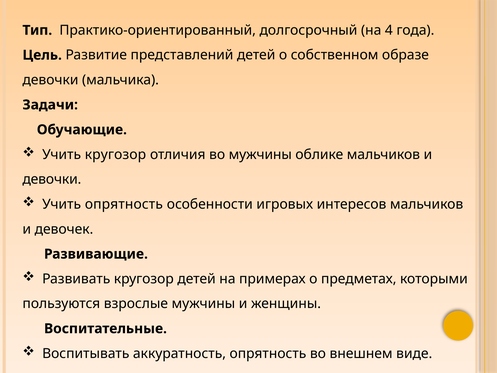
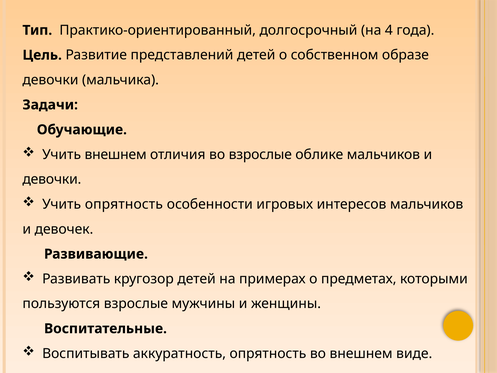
Учить кругозор: кругозор -> внешнем (116, 154)
во мужчины: мужчины -> взрослые (260, 154)
